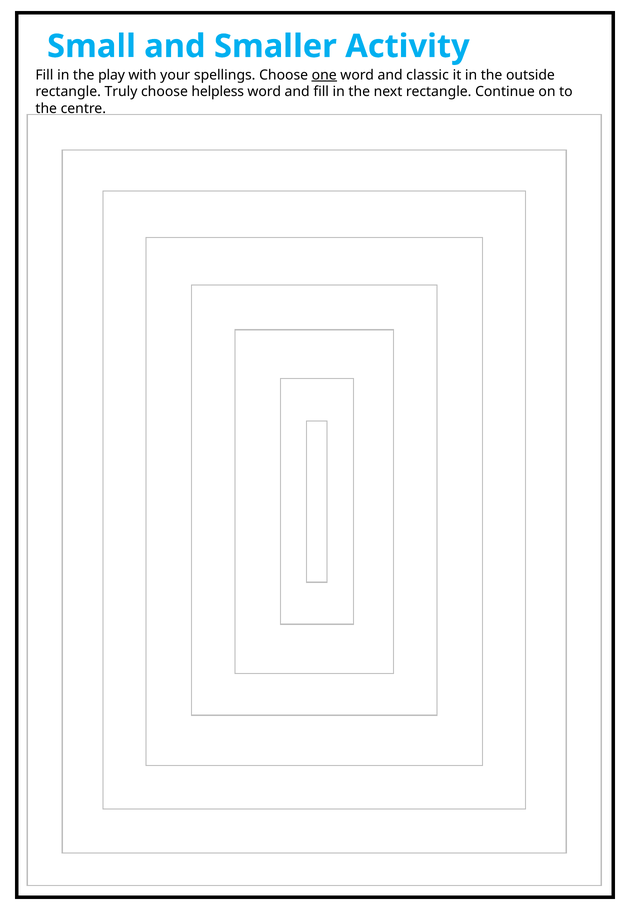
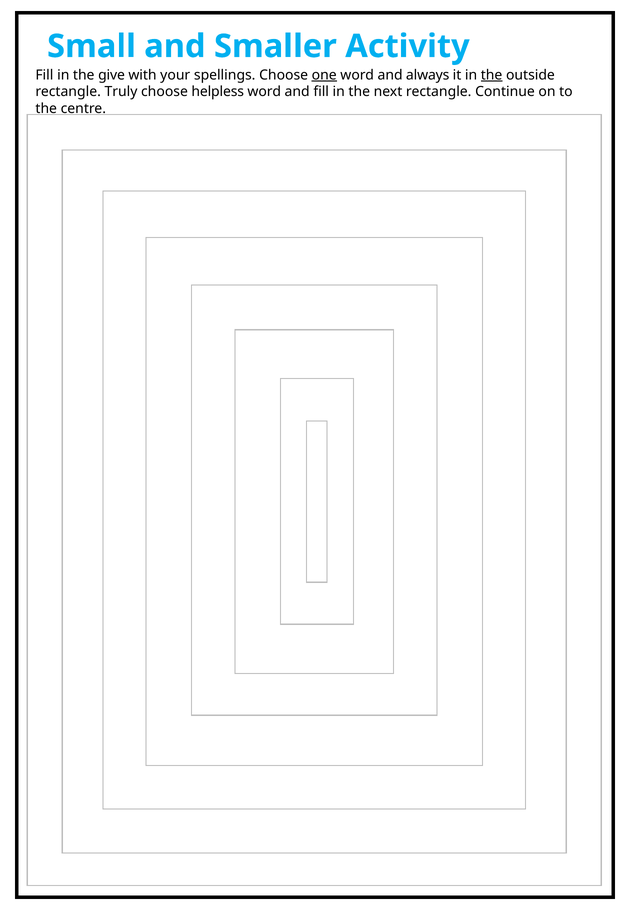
play: play -> give (112, 75)
classic: classic -> always (428, 75)
the underline: none -> present (492, 75)
